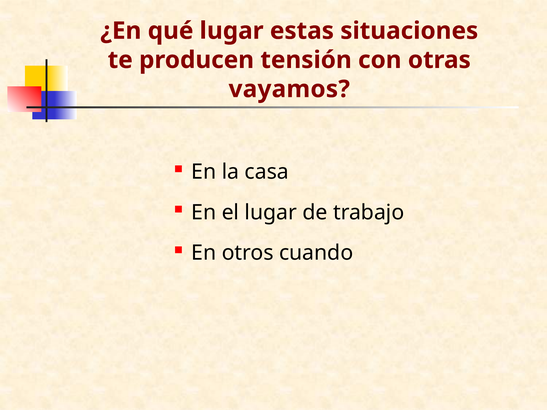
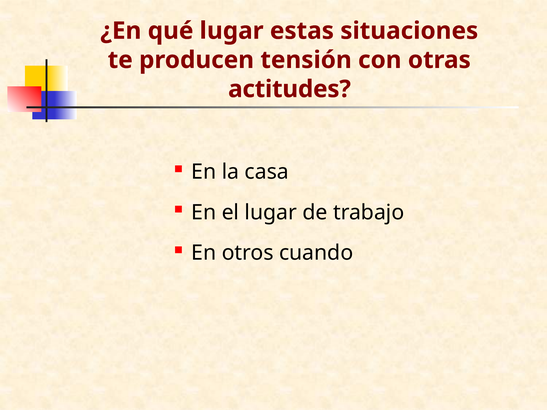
vayamos: vayamos -> actitudes (289, 89)
